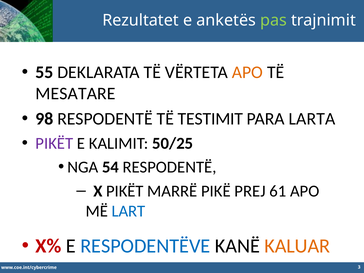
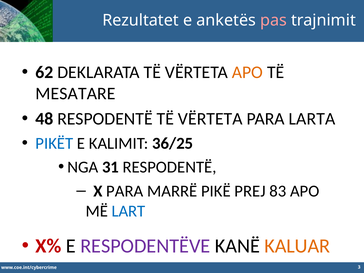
pas colour: light green -> pink (273, 20)
55: 55 -> 62 (44, 72)
98: 98 -> 48 (44, 119)
RESPODENTË TË TESTIMIT: TESTIMIT -> VËRTETA (210, 119)
PIKËT colour: purple -> blue (54, 143)
50/25: 50/25 -> 36/25 (173, 143)
54: 54 -> 31 (110, 167)
X PIKËT: PIKËT -> PARA (125, 191)
61: 61 -> 83 (278, 191)
RESPODENTËVE colour: blue -> purple (145, 246)
